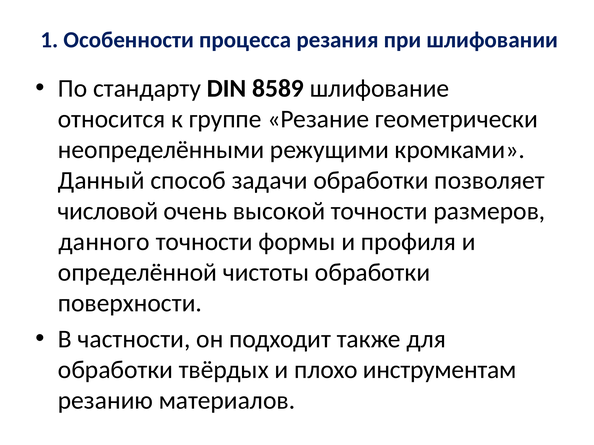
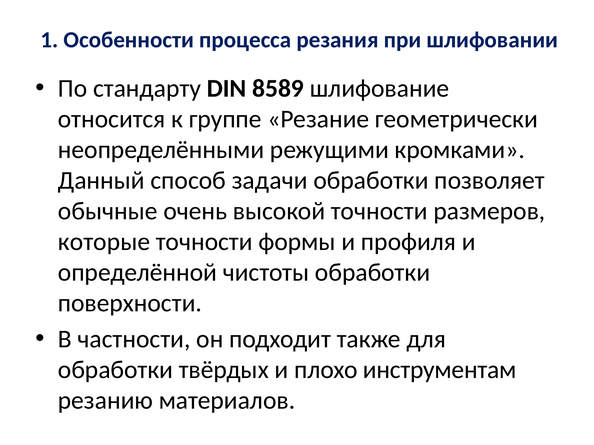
числовой: числовой -> обычные (108, 211)
данного: данного -> которые (104, 242)
